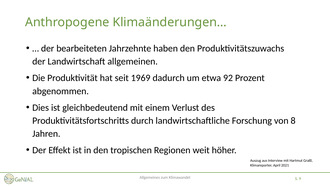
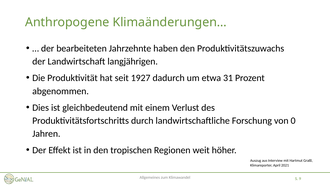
allgemeinen: allgemeinen -> langjährigen (133, 61)
1969: 1969 -> 1927 (141, 78)
92: 92 -> 31 (228, 78)
8: 8 -> 0 (293, 120)
